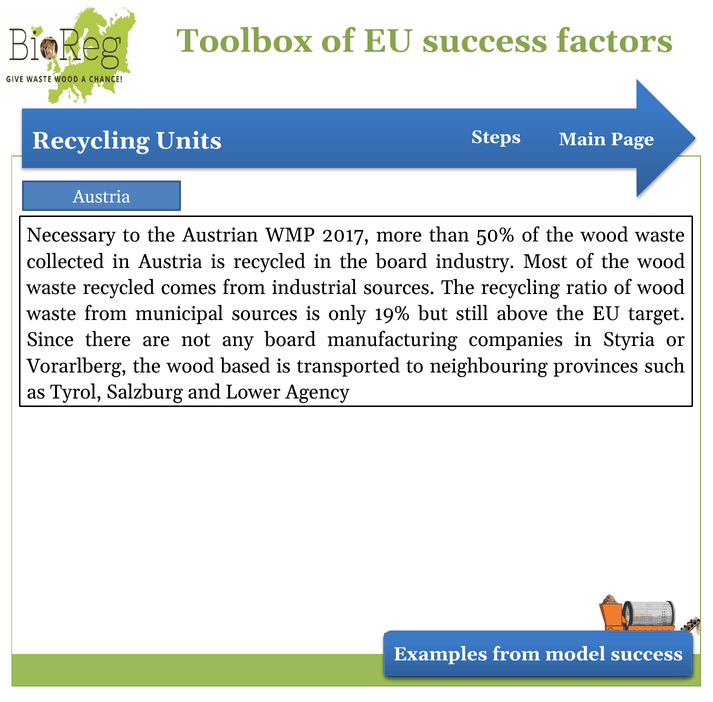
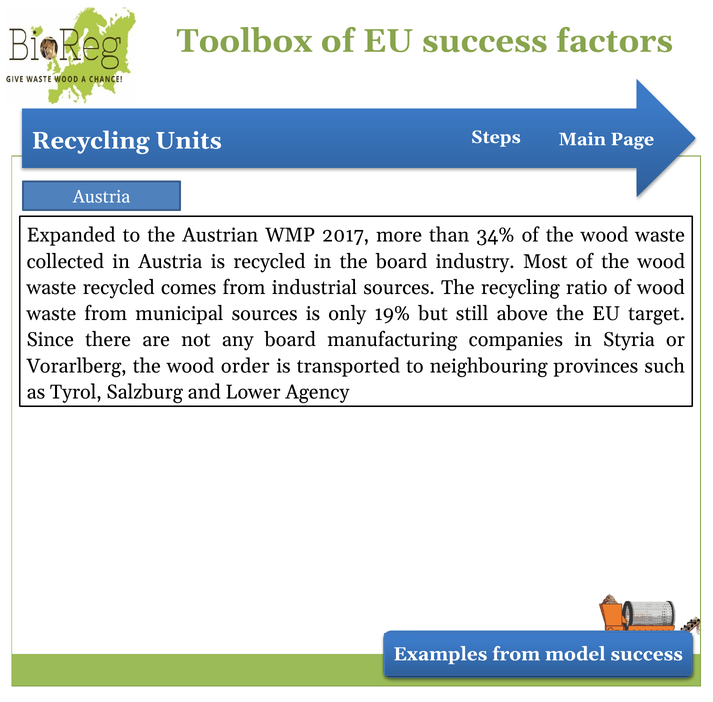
Necessary: Necessary -> Expanded (71, 235)
50%: 50% -> 34% (495, 235)
based: based -> order (245, 366)
